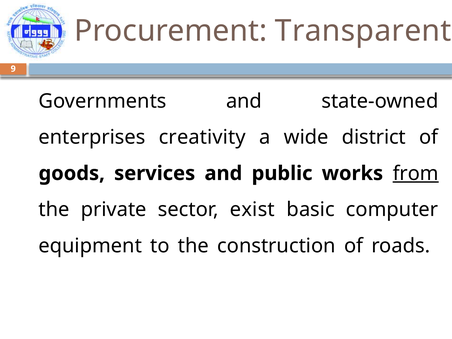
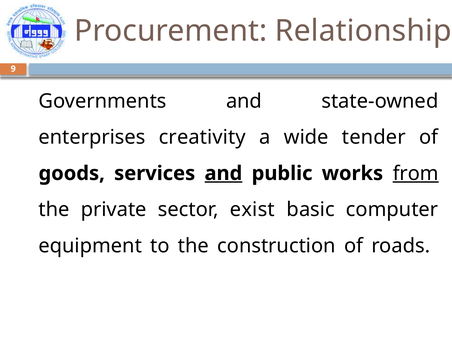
Transparent: Transparent -> Relationship (363, 31)
district: district -> tender (374, 137)
and underline: none -> present (223, 173)
